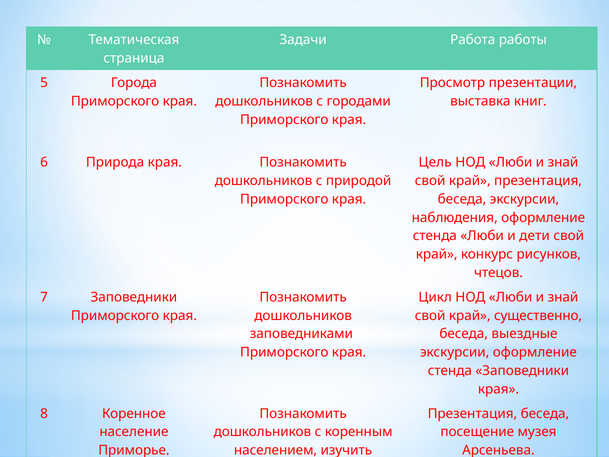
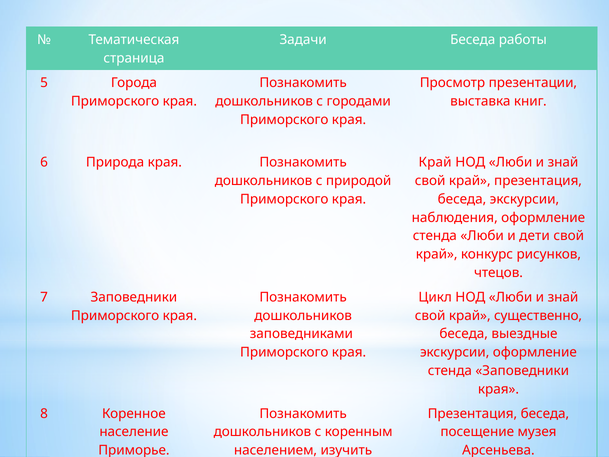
Задачи Работа: Работа -> Беседа (473, 40)
Цель: Цель -> Край (435, 162)
